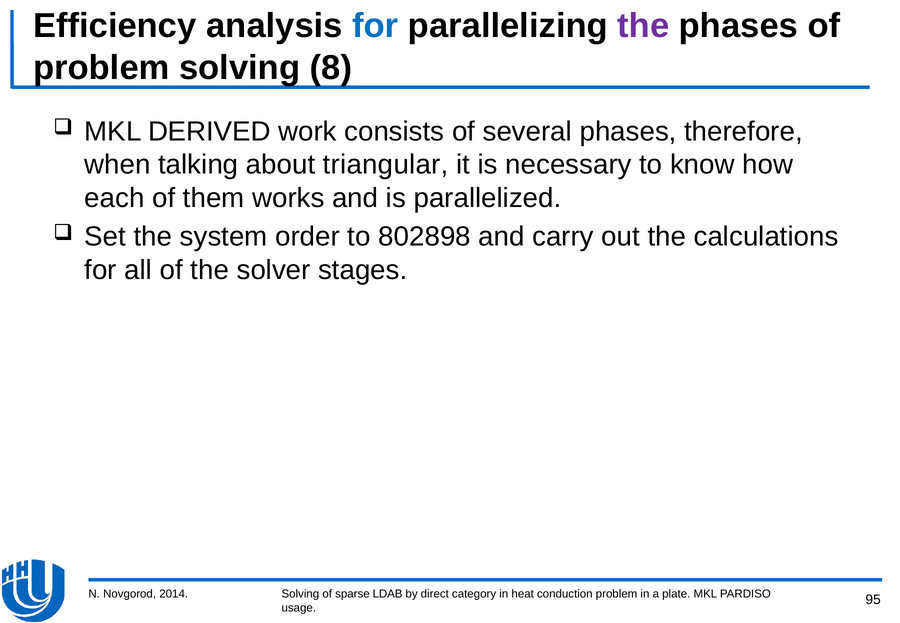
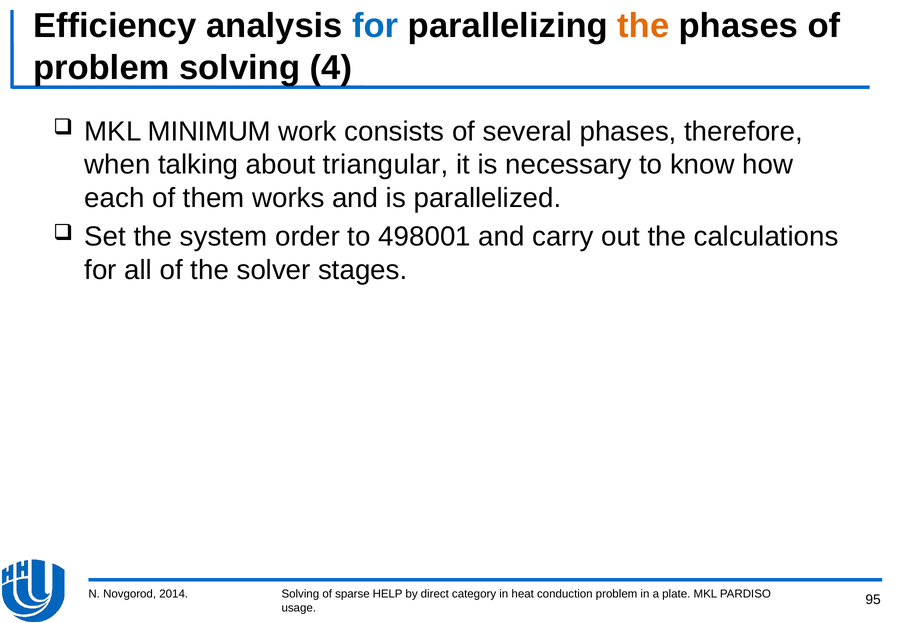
the colour: purple -> orange (643, 26)
8: 8 -> 4 (331, 68)
DERIVED: DERIVED -> MINIMUM (209, 131)
802898: 802898 -> 498001 (425, 237)
LDAB: LDAB -> HELP (388, 594)
